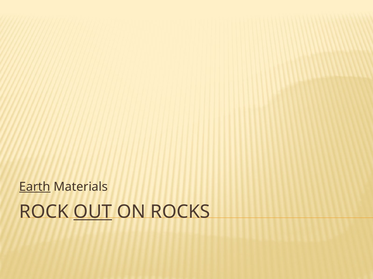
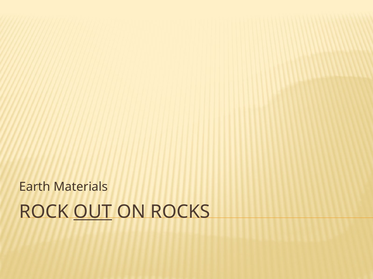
Earth underline: present -> none (35, 187)
